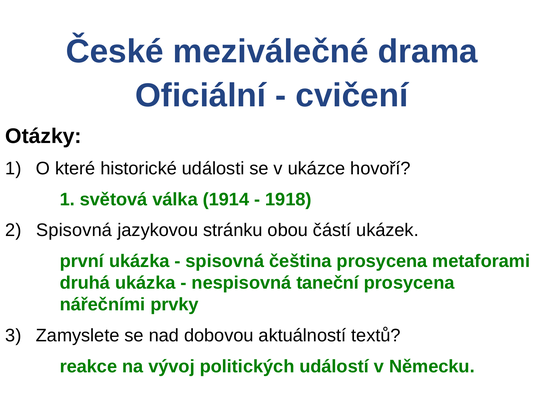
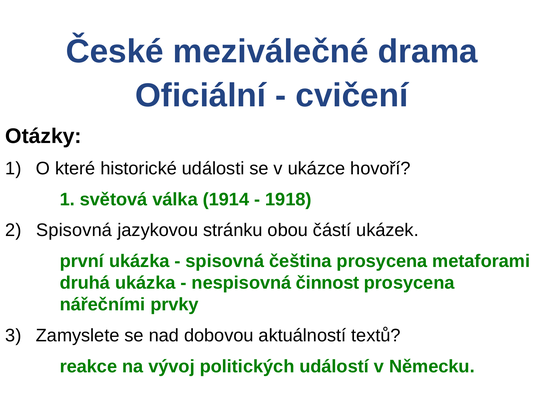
taneční: taneční -> činnost (328, 283)
